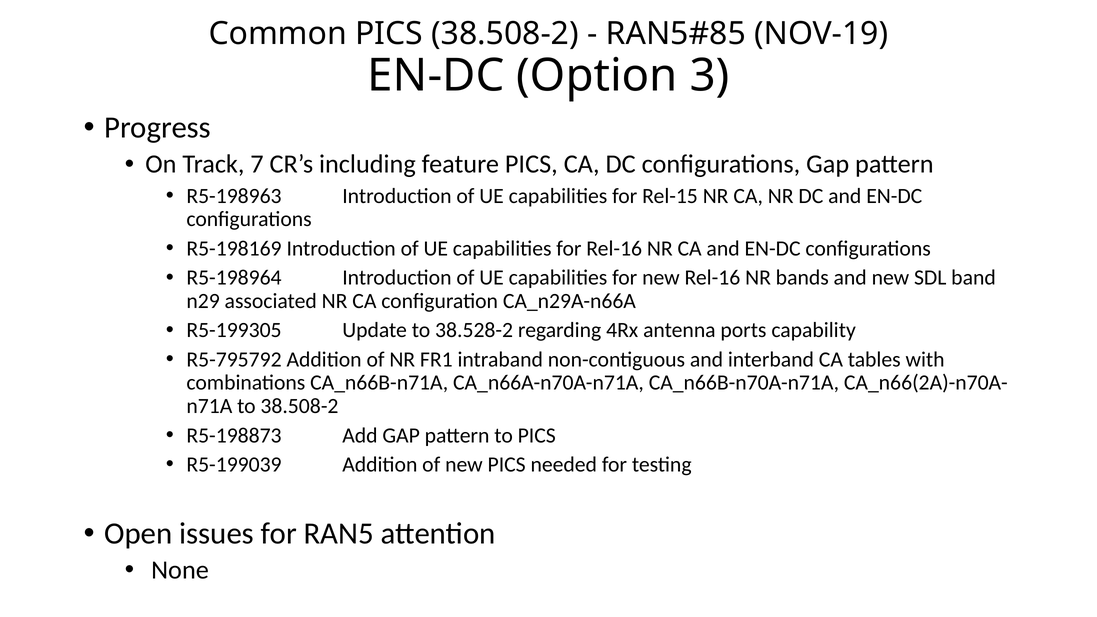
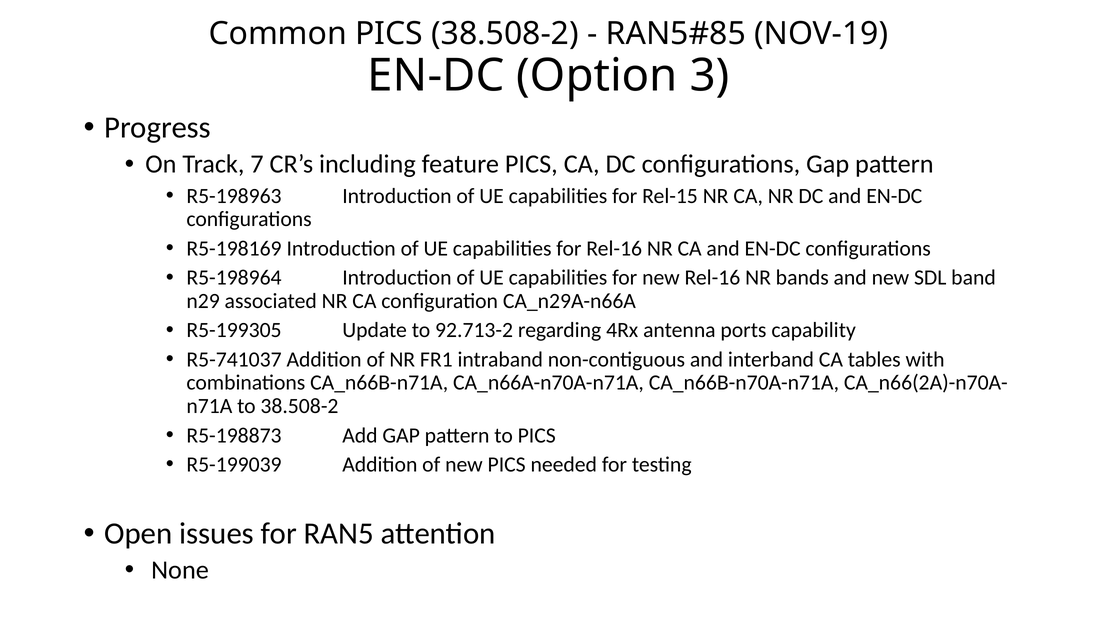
38.528-2: 38.528-2 -> 92.713-2 (474, 330)
R5-795792: R5-795792 -> R5-741037 (234, 359)
